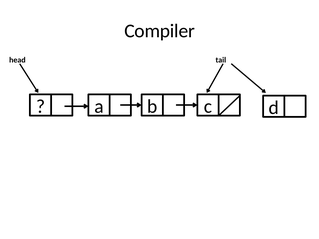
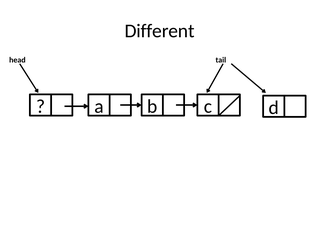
Compiler: Compiler -> Different (160, 31)
